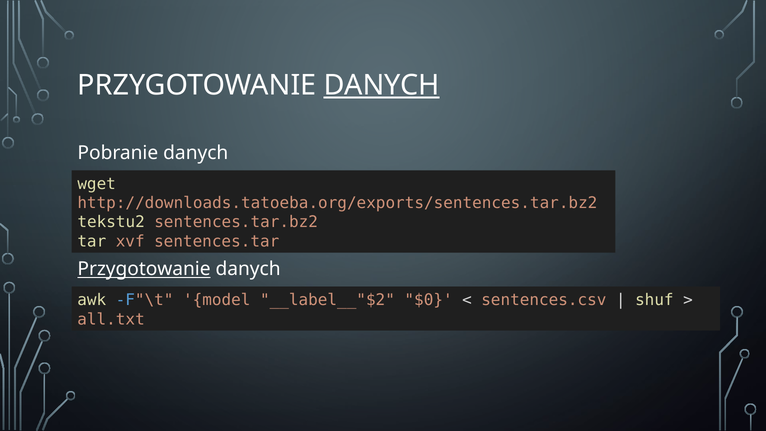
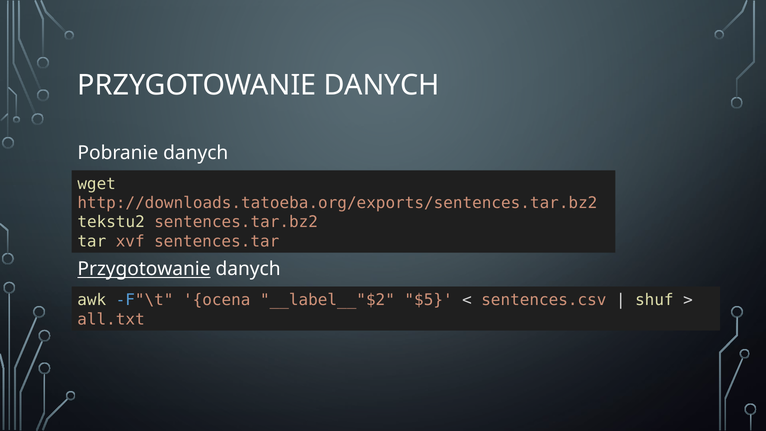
DANYCH underline: present -> none (382, 85)
model: model -> ocena (217, 300)
$0: $0 -> $5 (429, 300)
